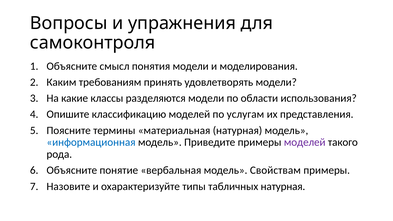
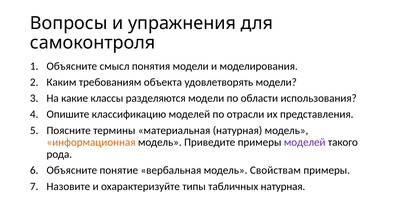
принять: принять -> объекта (163, 82)
услугам: услугам -> отрасли (245, 114)
информационная colour: blue -> orange (91, 142)
